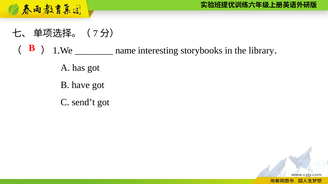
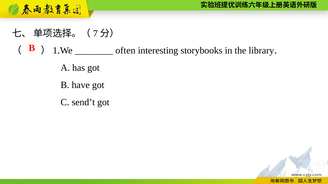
name: name -> often (125, 51)
